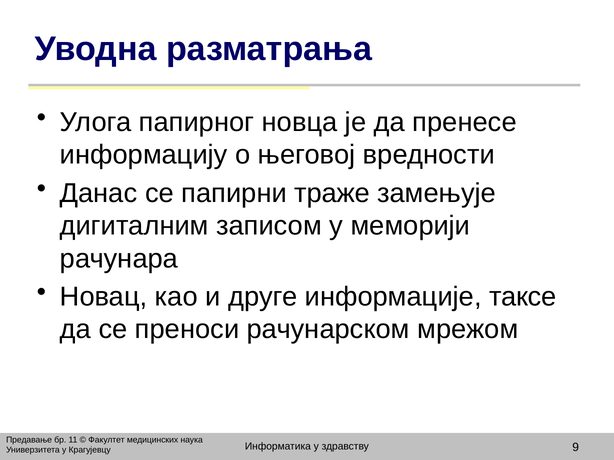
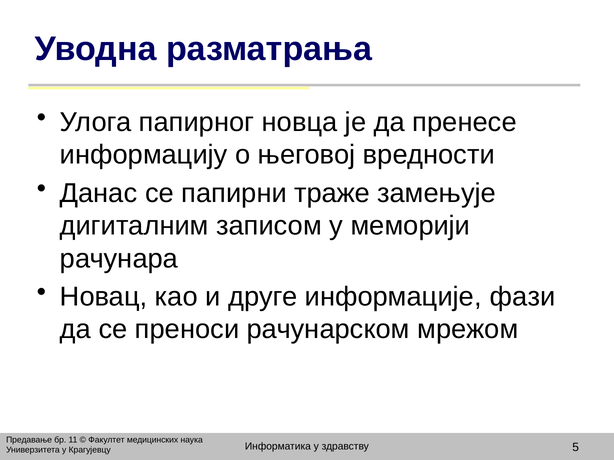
таксе: таксе -> фази (523, 297)
9: 9 -> 5 (576, 448)
